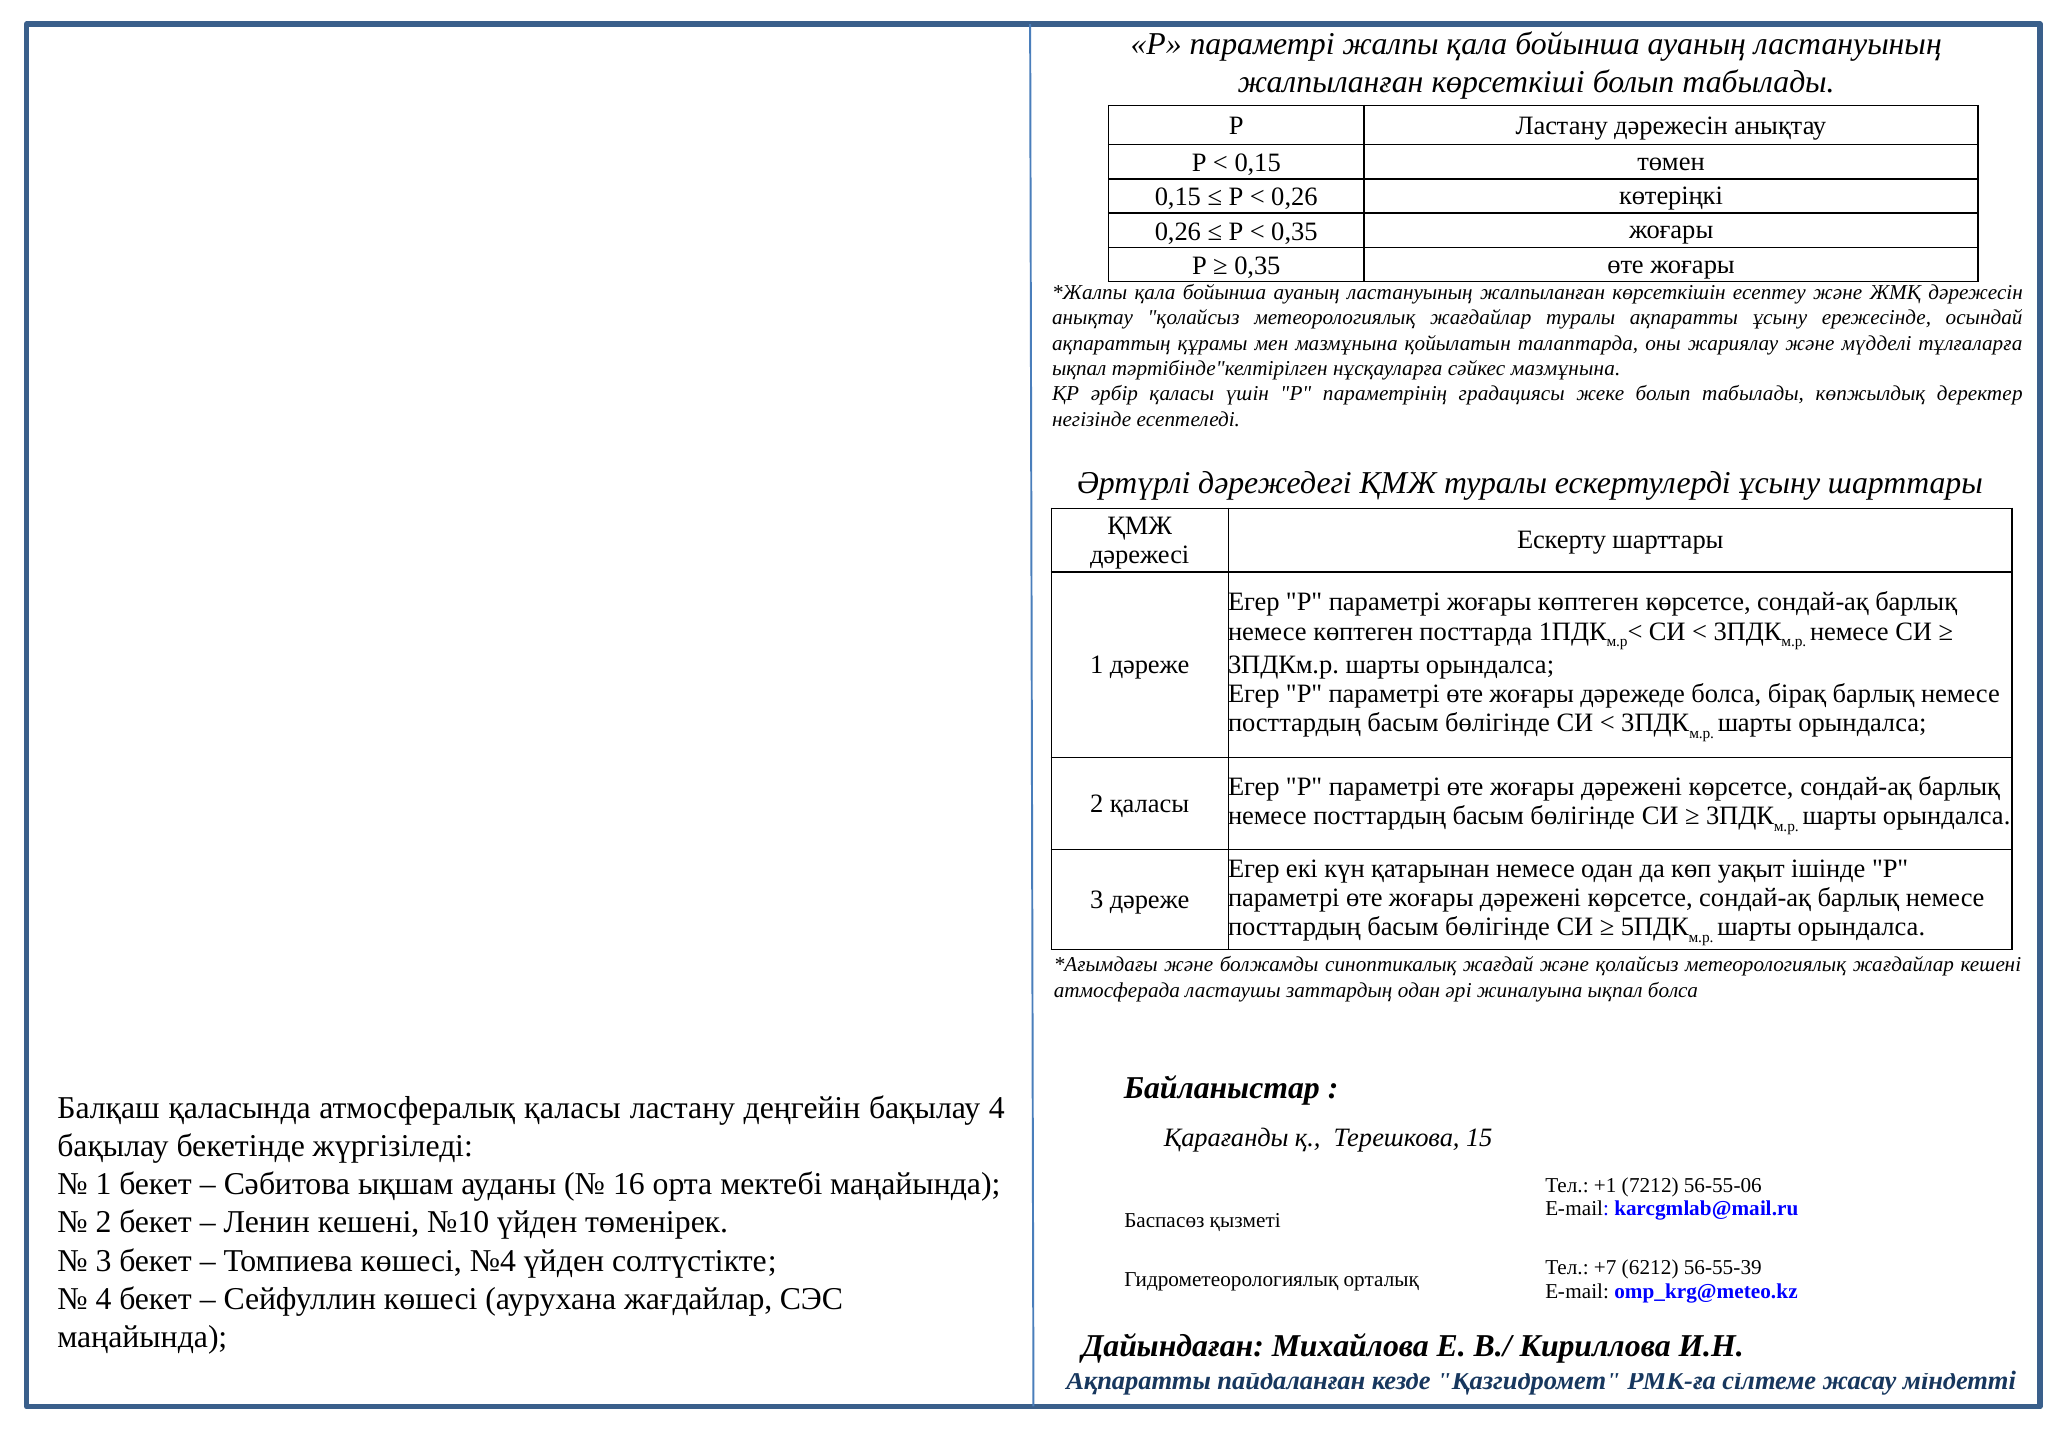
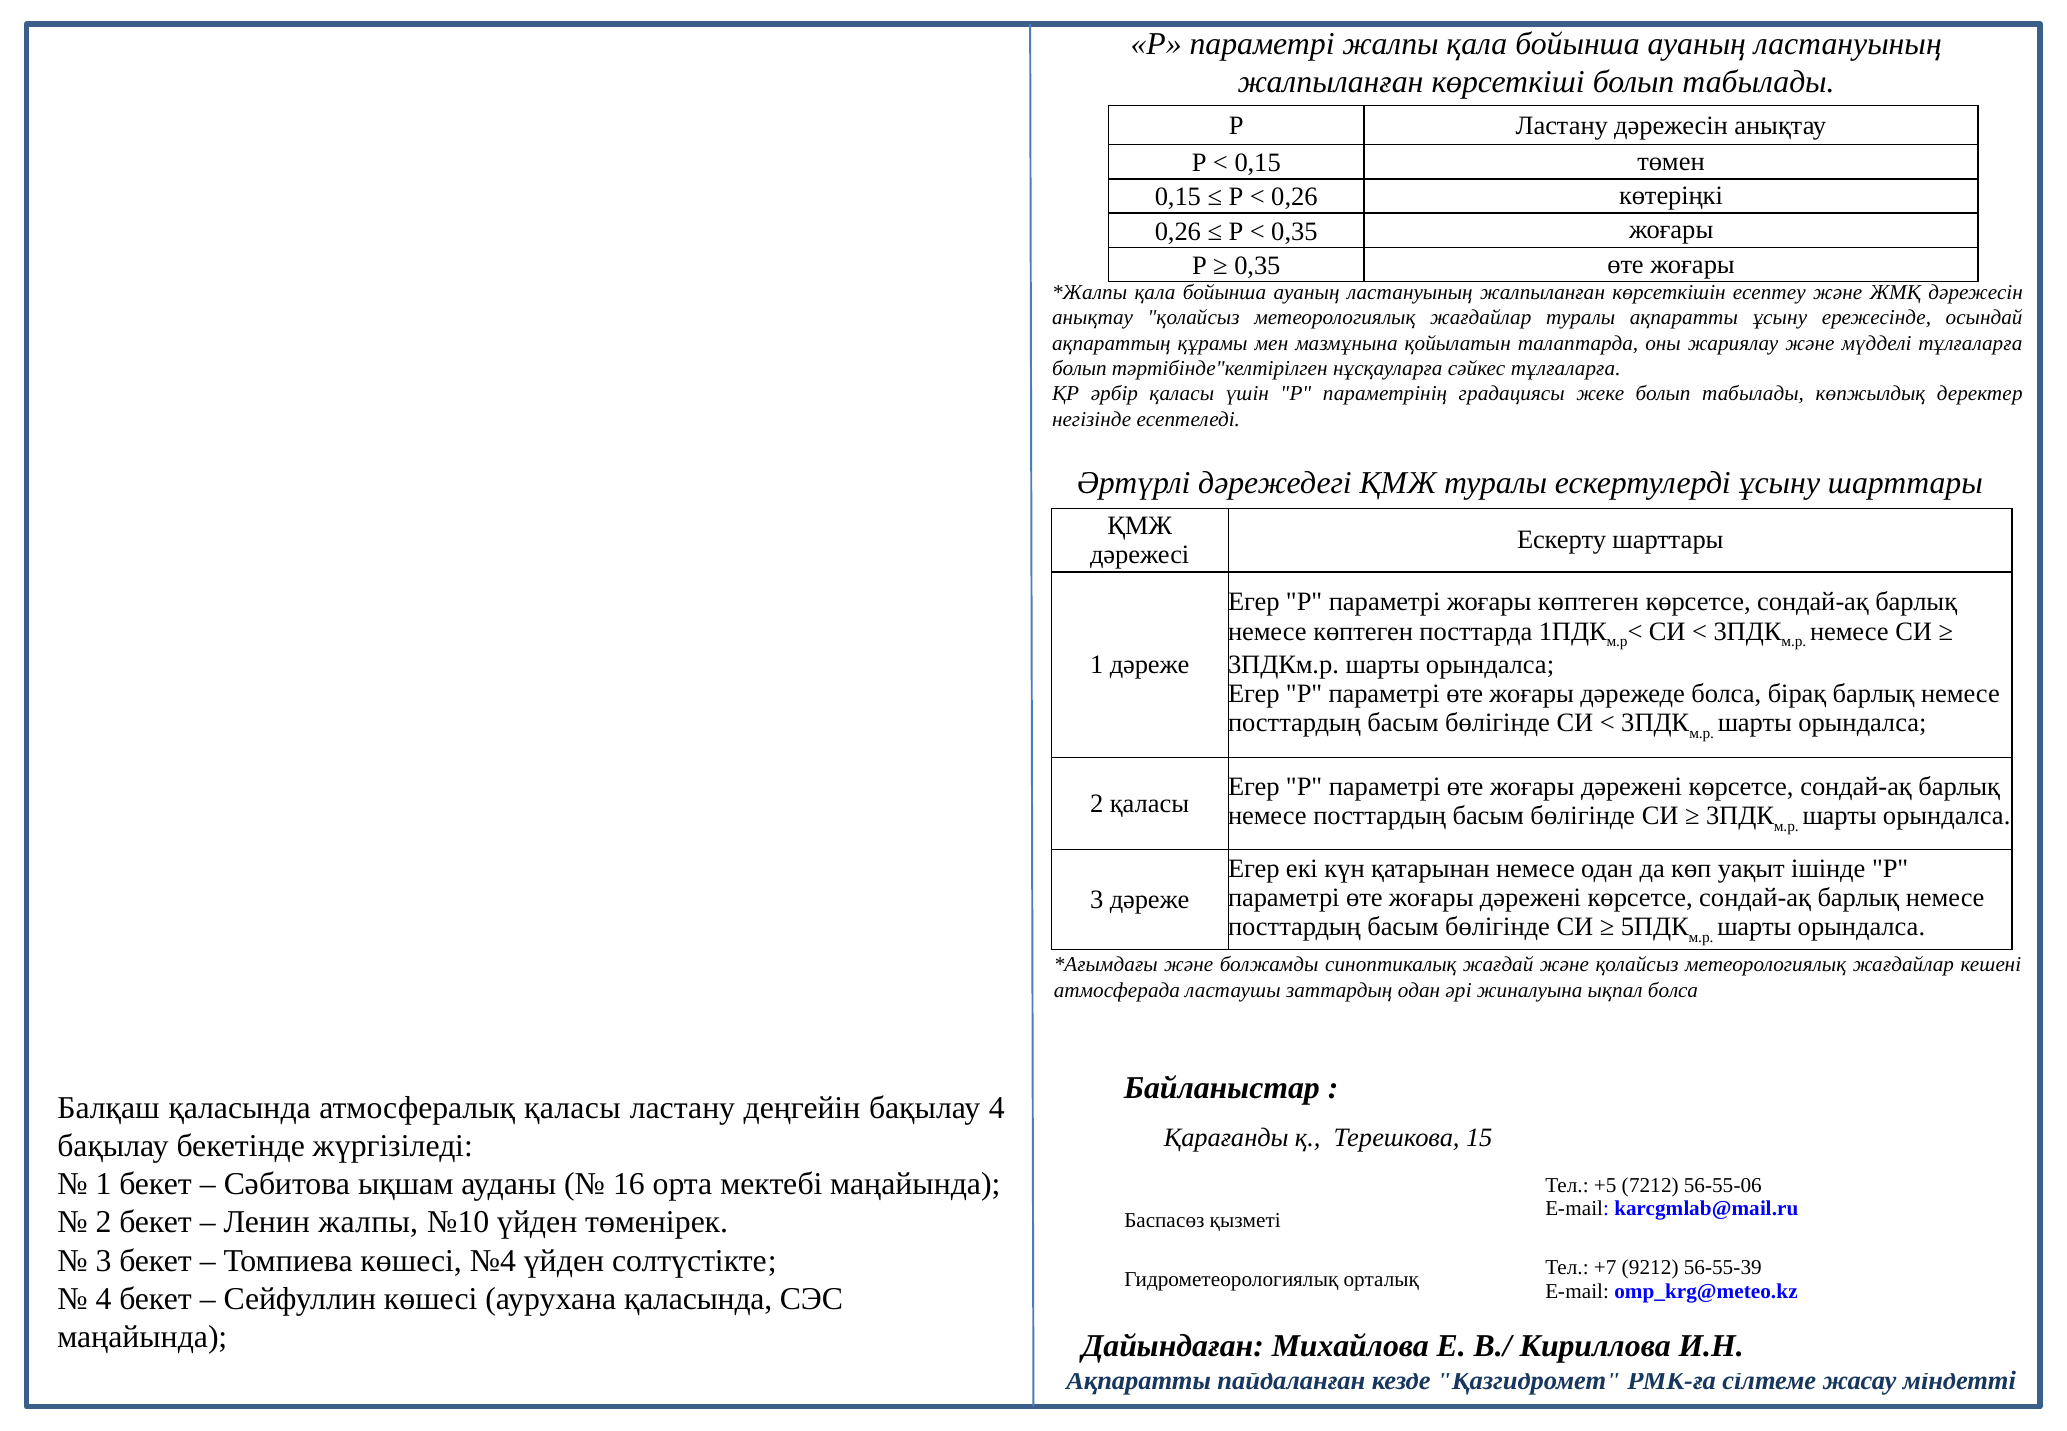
ықпал: ықпал -> болып (1079, 368)
сәйкес мазмұнына: мазмұнына -> тұлғаларға (1566, 368)
+1: +1 -> +5 (1605, 1185)
Ленин кешені: кешені -> жалпы (368, 1222)
6212: 6212 -> 9212 (1650, 1268)
аурухана жағдайлар: жағдайлар -> қаласында (698, 1299)
